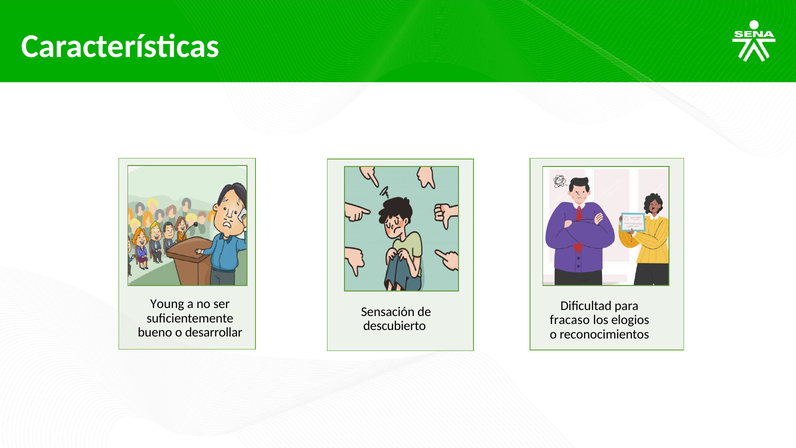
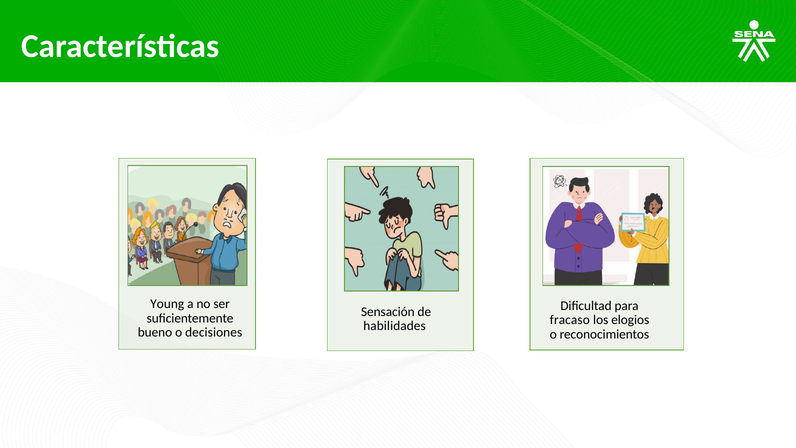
descubierto: descubierto -> habilidades (395, 326)
desarrollar: desarrollar -> decisiones (214, 332)
